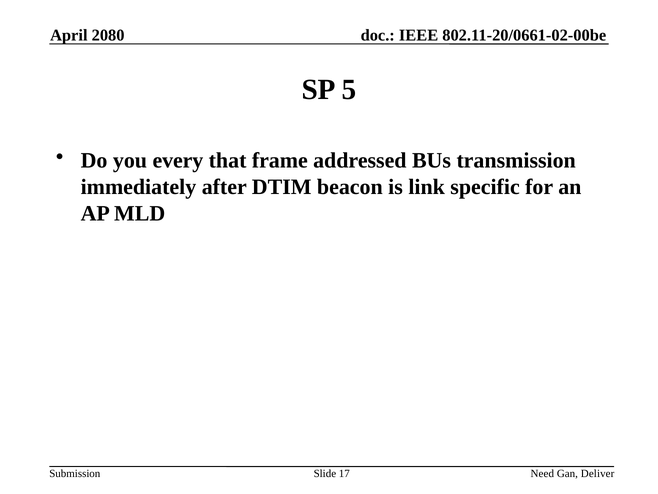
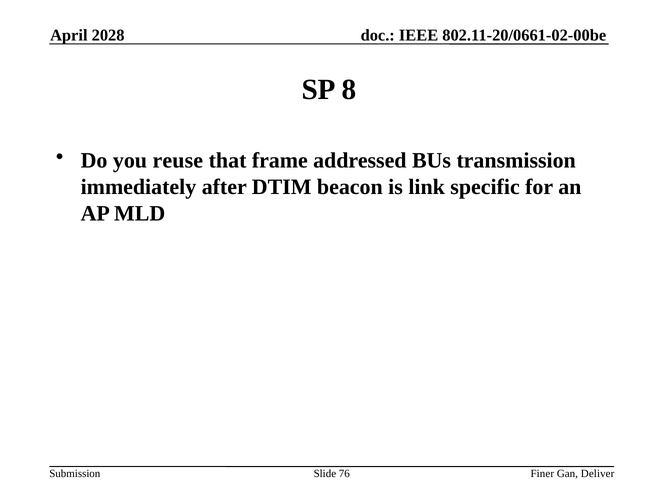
2080: 2080 -> 2028 (108, 35)
5: 5 -> 8 (349, 90)
every: every -> reuse (178, 161)
Need: Need -> Finer (542, 473)
17: 17 -> 76 (344, 473)
